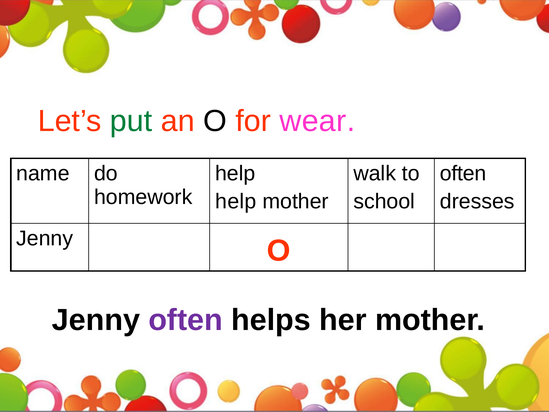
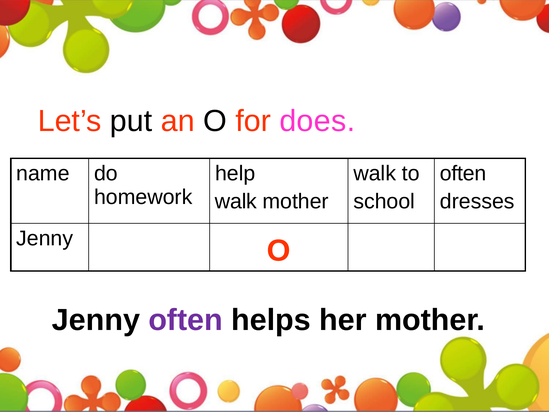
put colour: green -> black (131, 121)
wear: wear -> does (317, 121)
help: help -> walk (236, 201)
